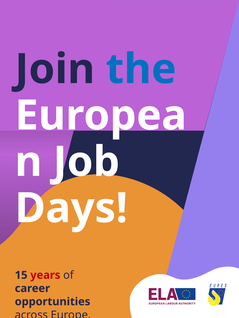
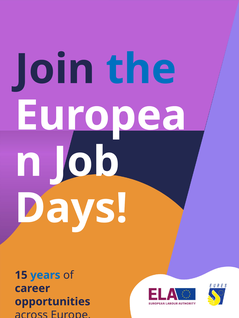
years colour: red -> blue (45, 276)
